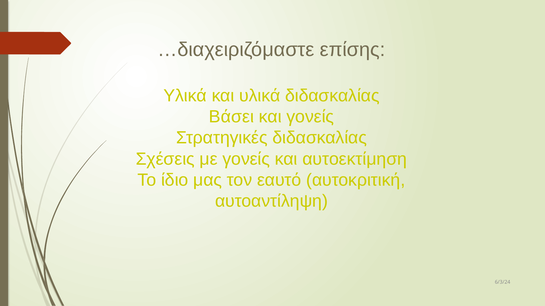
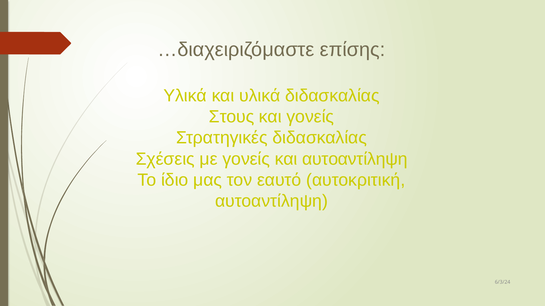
Βάσει: Βάσει -> Στους (232, 117)
και αυτοεκτίμηση: αυτοεκτίμηση -> αυτοαντίληψη (355, 159)
